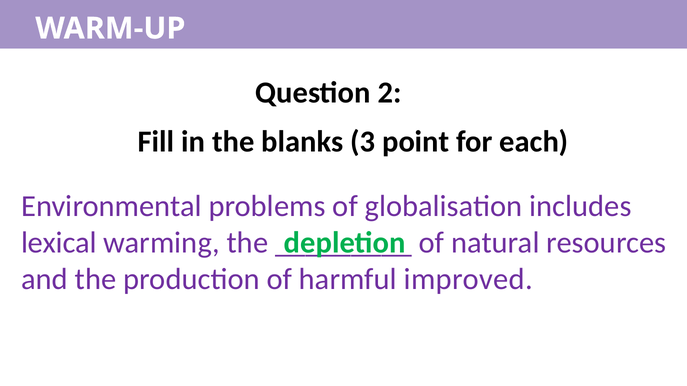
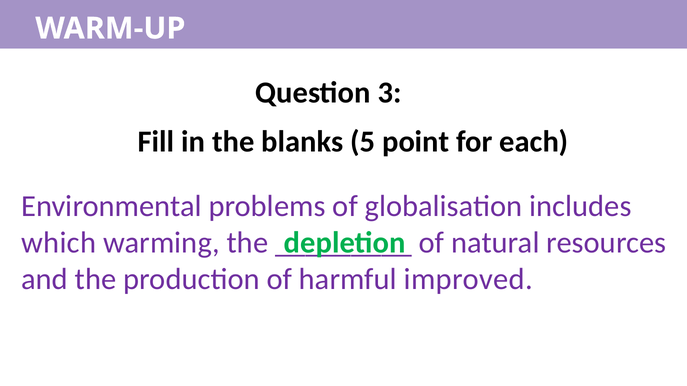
2: 2 -> 3 (389, 93)
3: 3 -> 5 (363, 142)
lexical: lexical -> which (59, 243)
